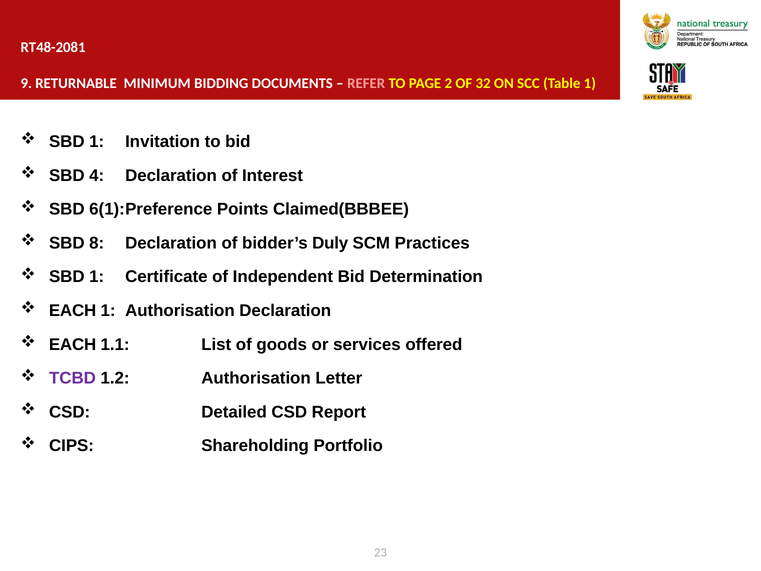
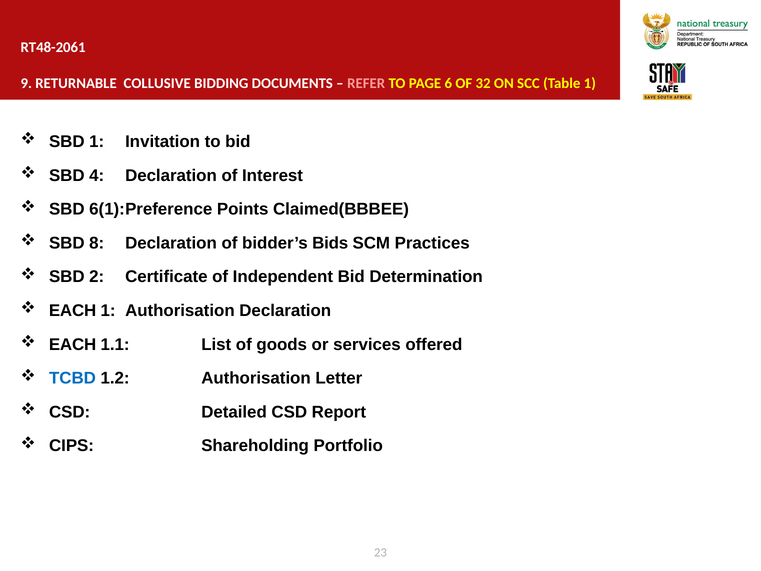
RT48-2081: RT48-2081 -> RT48-2061 (53, 47)
MINIMUM: MINIMUM -> COLLUSIVE (157, 83)
2: 2 -> 6 (448, 83)
Duly: Duly -> Bids (330, 243)
1: 1 -> 2 (97, 277)
TCBD colour: purple -> blue (72, 378)
